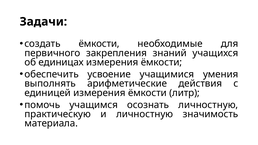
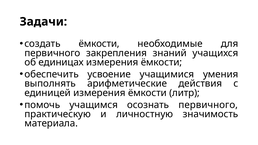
осознать личностную: личностную -> первичного (208, 105)
